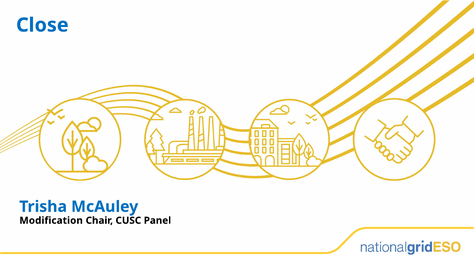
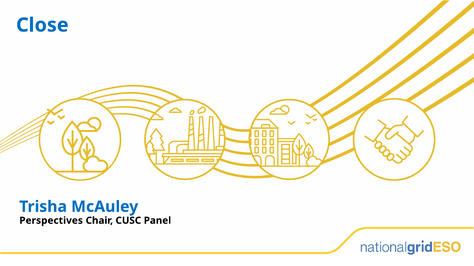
Modification: Modification -> Perspectives (51, 221)
